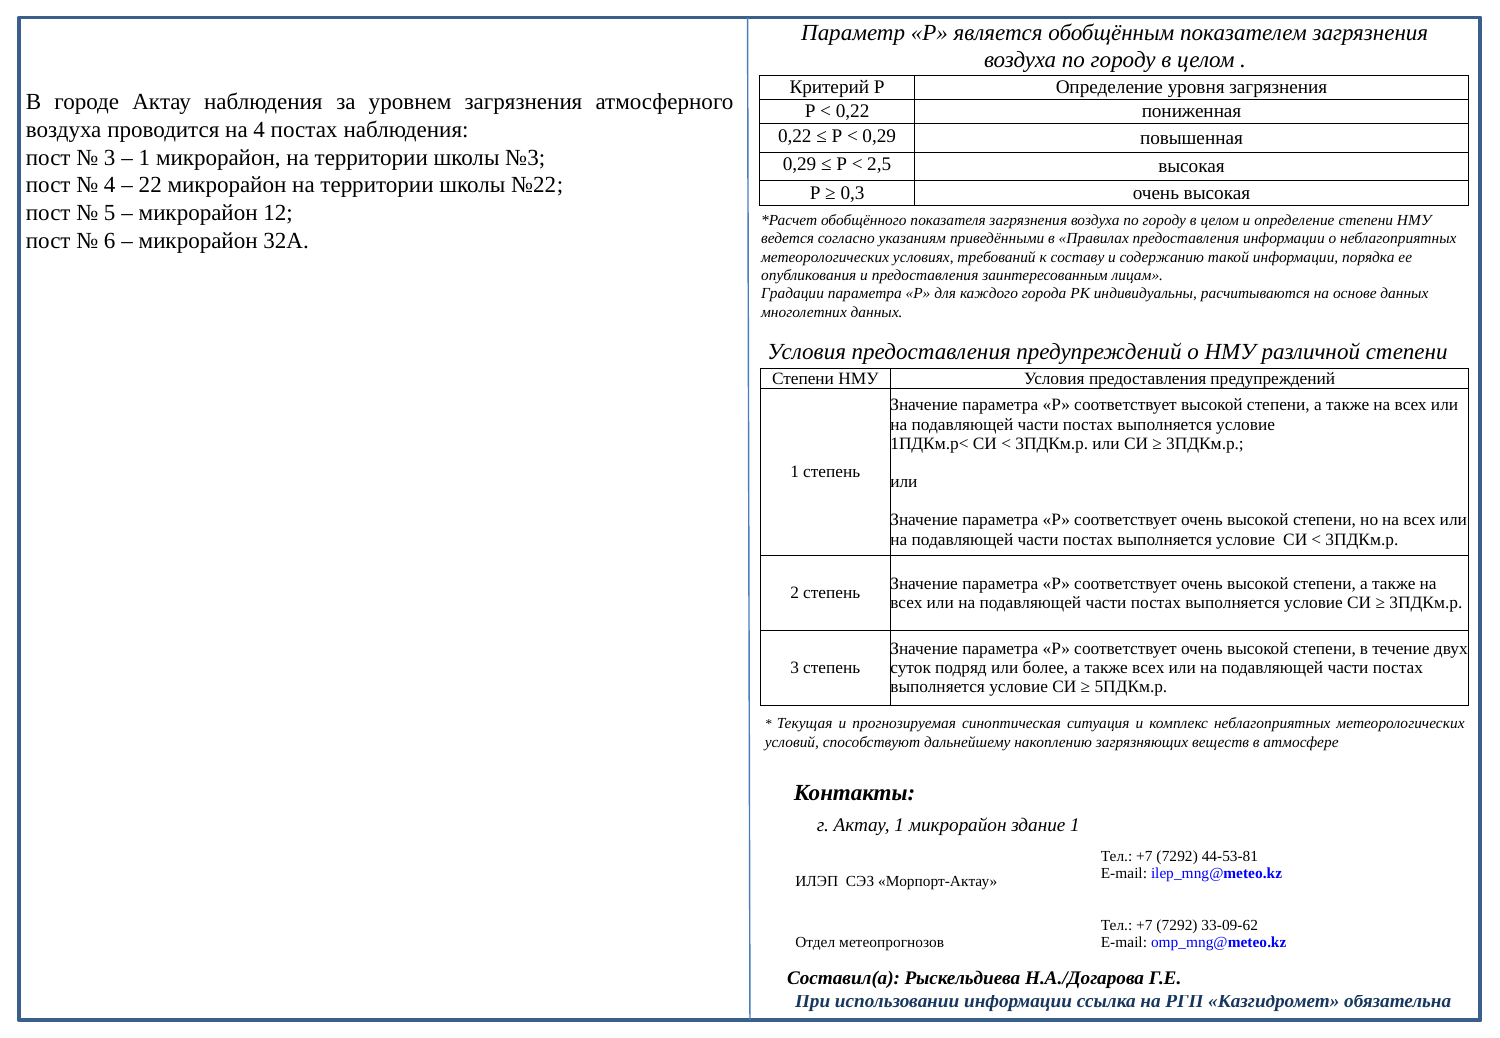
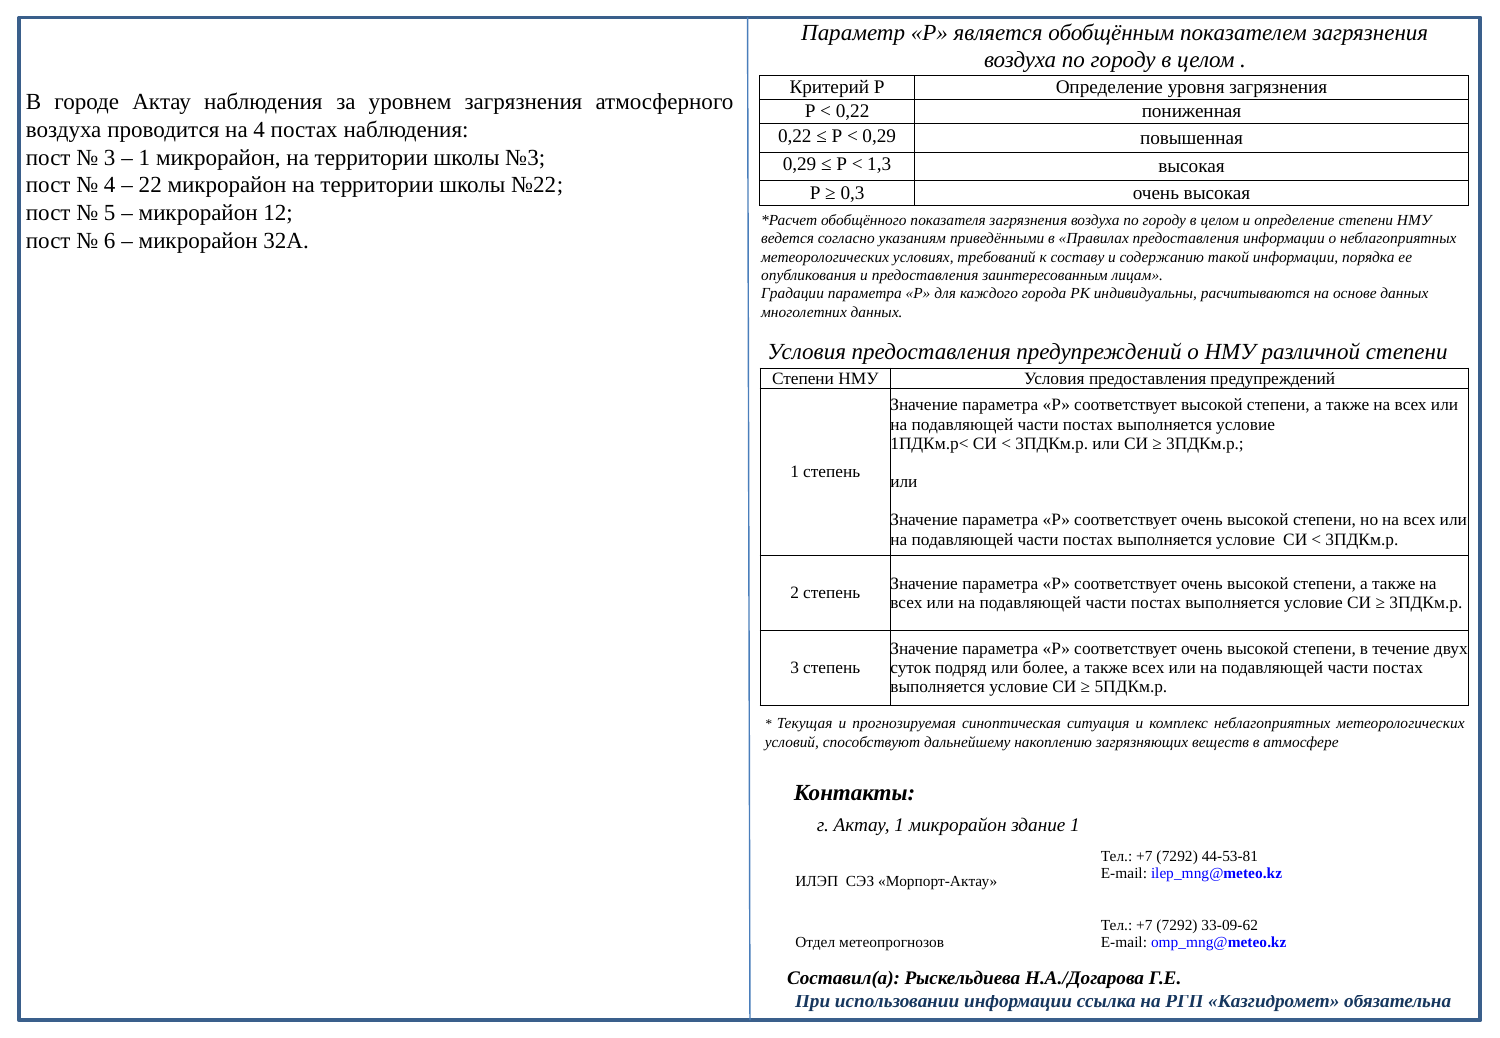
2,5: 2,5 -> 1,3 (879, 164)
